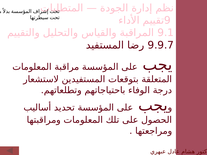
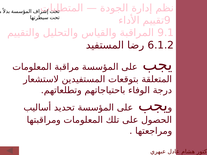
9.9.7: 9.9.7 -> 6.1.2 (161, 45)
